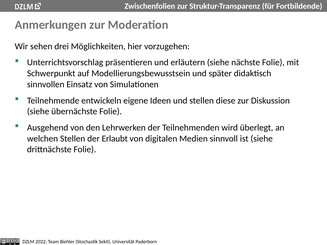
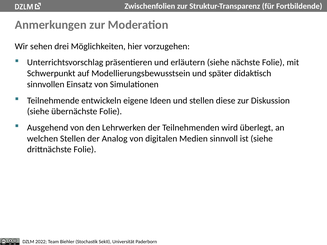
Erlaubt: Erlaubt -> Analog (115, 139)
